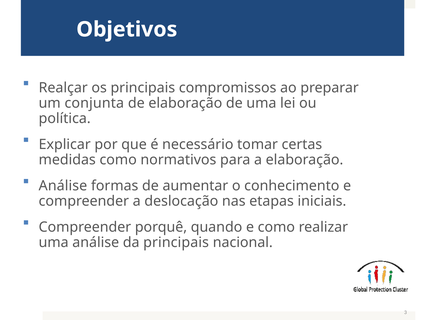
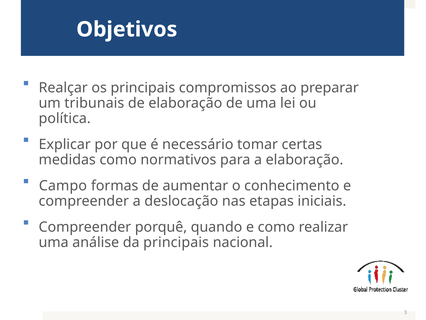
conjunta: conjunta -> tribunais (94, 103)
Análise: Análise -> Campo (63, 185)
